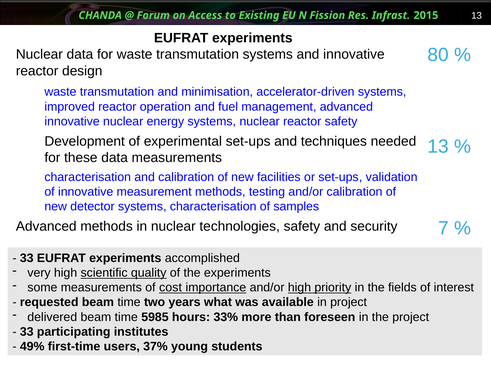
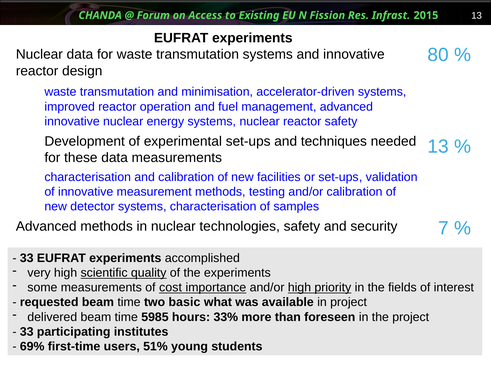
years: years -> basic (184, 302)
49%: 49% -> 69% (32, 347)
37%: 37% -> 51% (155, 347)
